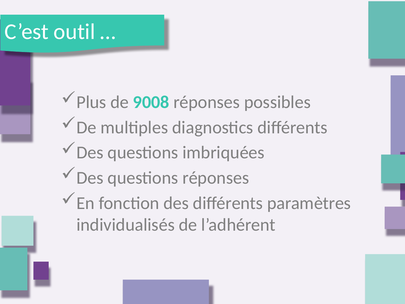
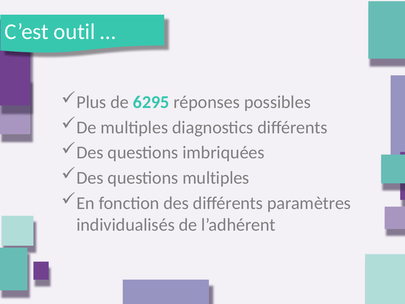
9008: 9008 -> 6295 (151, 102)
questions réponses: réponses -> multiples (216, 178)
